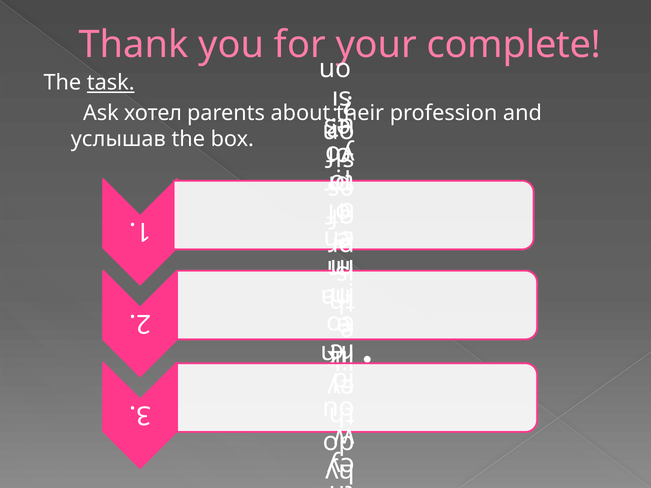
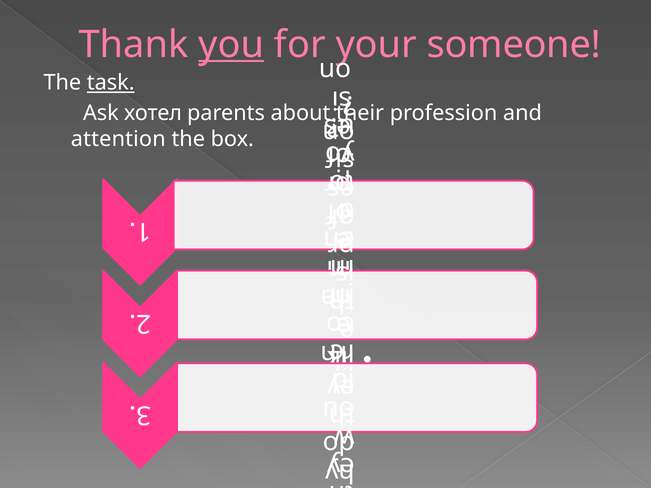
you underline: none -> present (231, 45)
complete: complete -> someone (514, 45)
услышав: услышав -> attention (118, 139)
